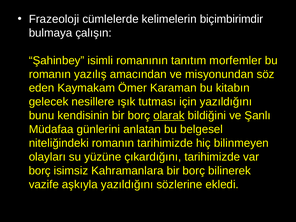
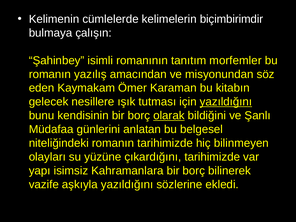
Frazeoloji: Frazeoloji -> Kelimenin (54, 19)
yazıldığını underline: none -> present (226, 102)
borç: borç -> yapı (40, 171)
